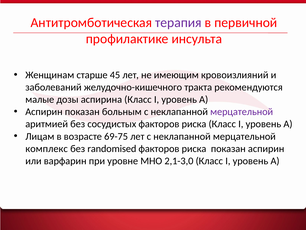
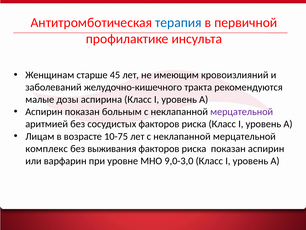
терапия colour: purple -> blue (178, 23)
69-75: 69-75 -> 10-75 (116, 136)
randomised: randomised -> выживания (112, 148)
2,1-3,0: 2,1-3,0 -> 9,0-3,0 (179, 161)
